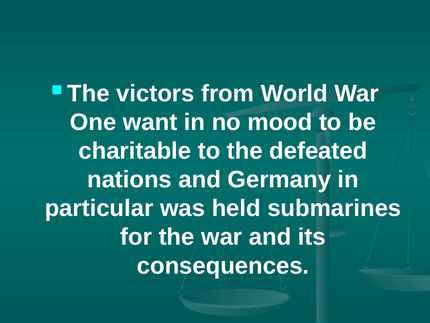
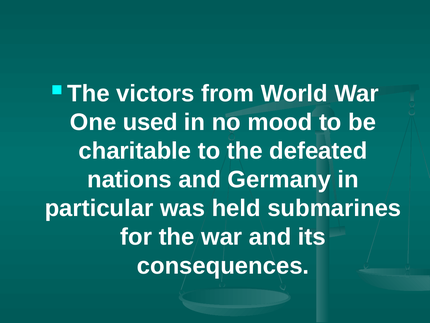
want: want -> used (150, 122)
